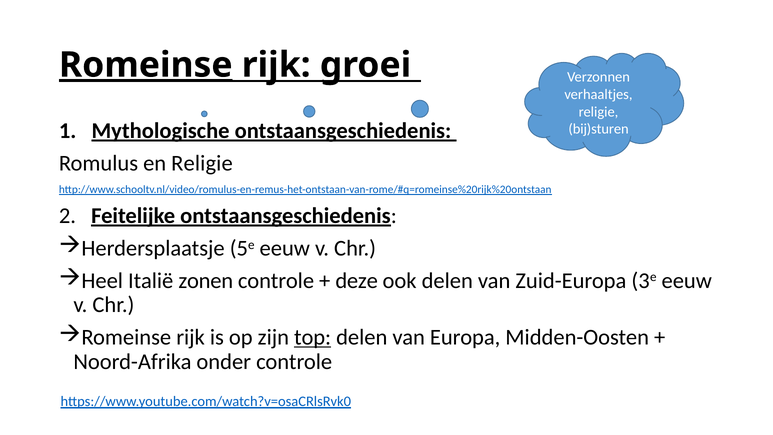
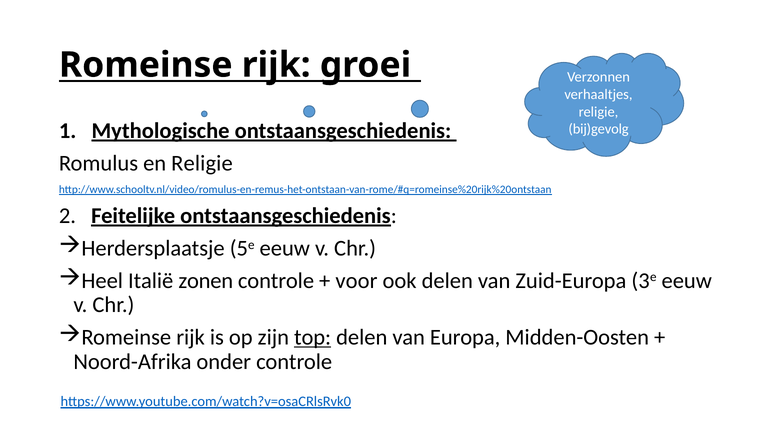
Romeinse underline: present -> none (146, 65)
bij)sturen: bij)sturen -> bij)gevolg (599, 129)
deze: deze -> voor (356, 281)
